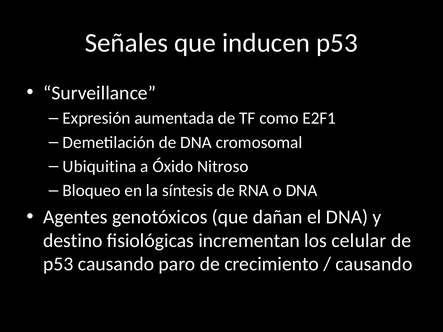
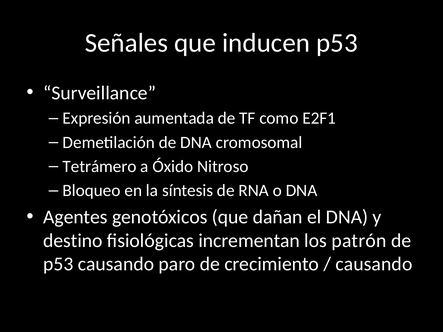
Ubiquitina: Ubiquitina -> Tetrámero (100, 167)
celular: celular -> patrón (359, 241)
